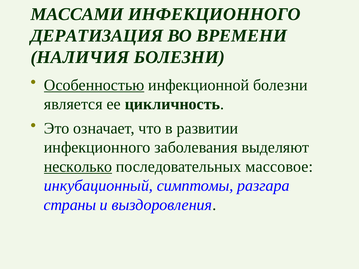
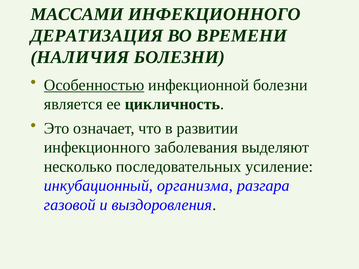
несколько underline: present -> none (78, 167)
массовое: массовое -> усиление (279, 167)
симптомы: симптомы -> организма (195, 186)
страны: страны -> газовой (70, 205)
